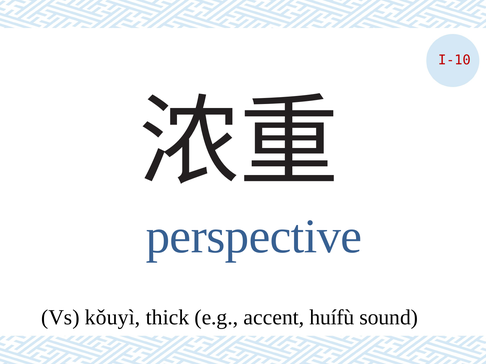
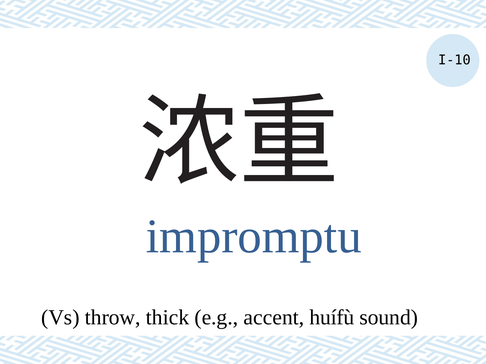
I-10 colour: red -> black (454, 60)
perspective: perspective -> impromptu (254, 237)
kǒuyì: kǒuyì -> throw (113, 318)
